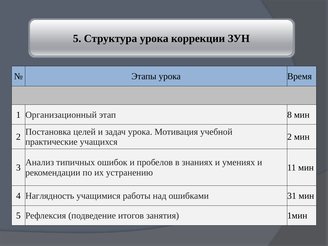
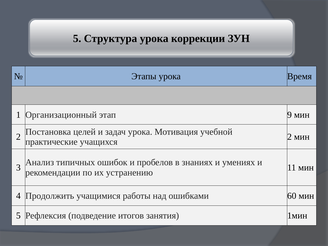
8: 8 -> 9 (289, 115)
Наглядность: Наглядность -> Продолжить (50, 196)
31: 31 -> 60 (292, 196)
